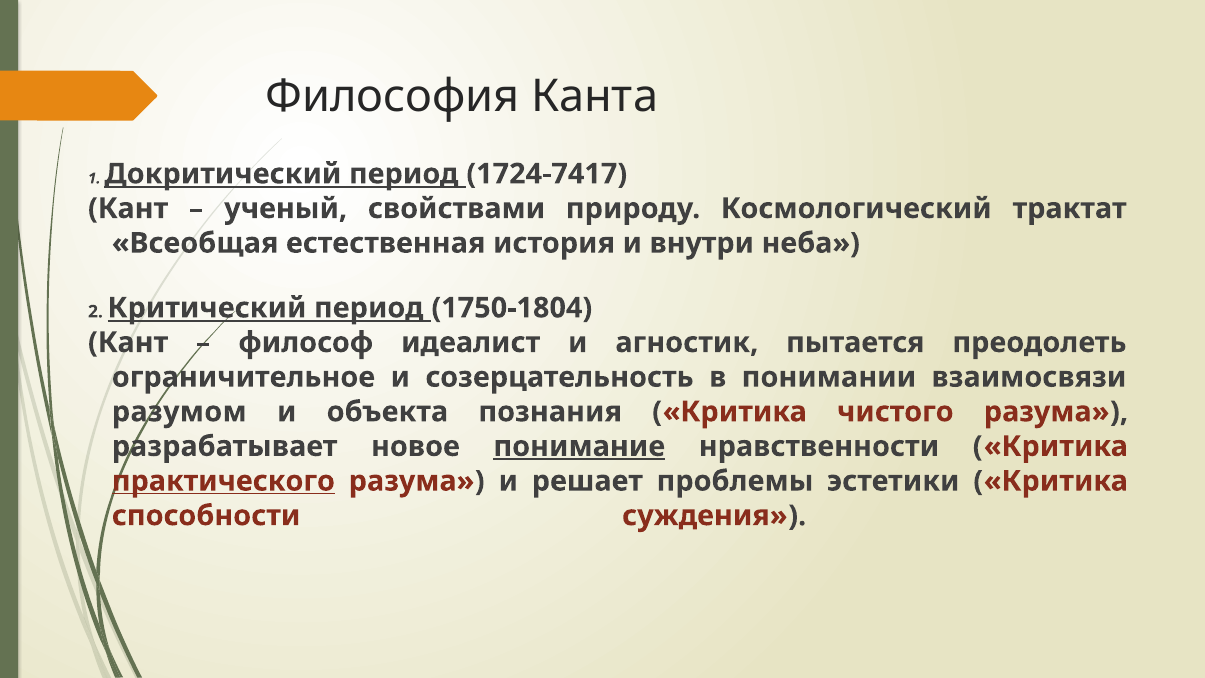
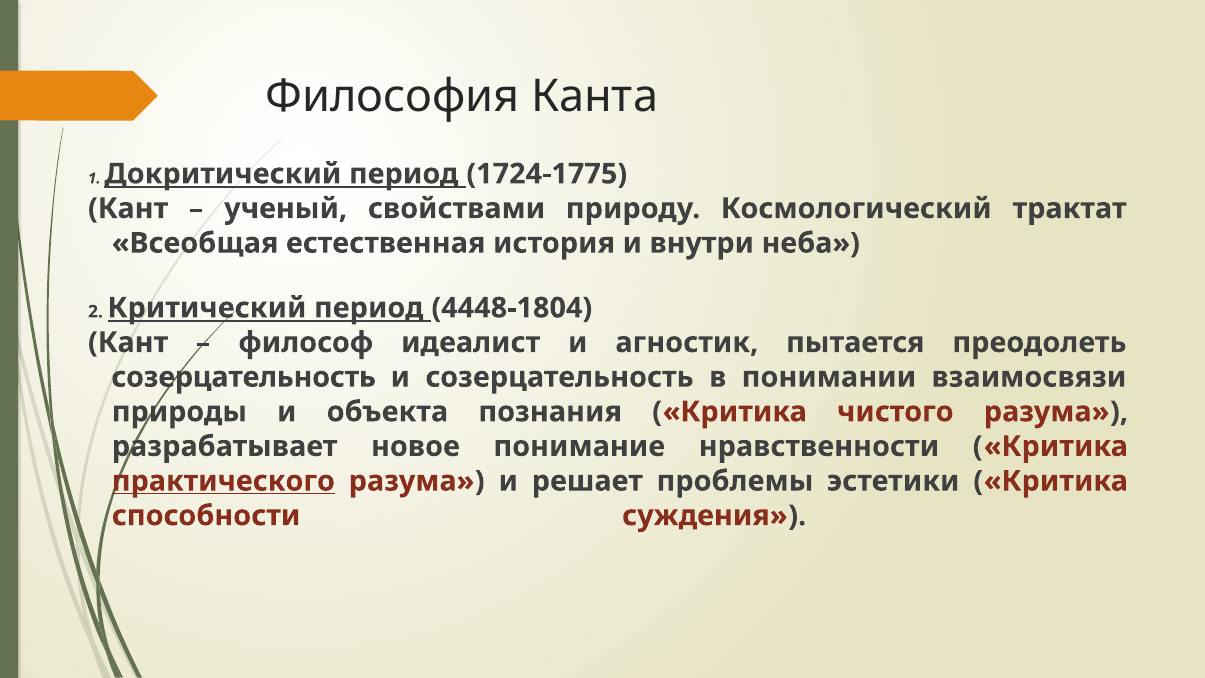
1724-7417: 1724-7417 -> 1724-1775 (547, 174)
1750-1804: 1750-1804 -> 4448-1804 (512, 308)
ограничительное: ограничительное -> созерцательность (244, 377)
разумом: разумом -> природы (179, 412)
понимание underline: present -> none (579, 446)
